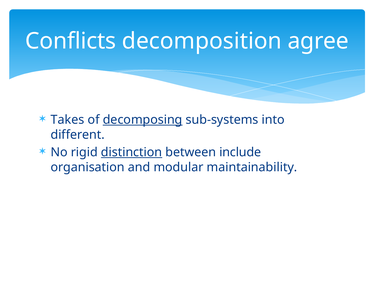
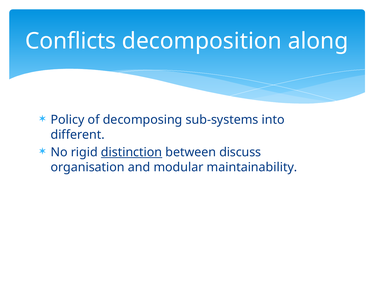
agree: agree -> along (318, 41)
Takes: Takes -> Policy (68, 120)
decomposing underline: present -> none (143, 120)
include: include -> discuss (240, 152)
